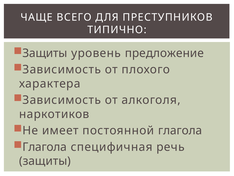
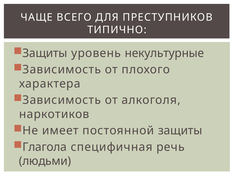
предложение: предложение -> некультурные (164, 53)
постоянной глагола: глагола -> защиты (180, 130)
защиты: защиты -> людьми (45, 161)
